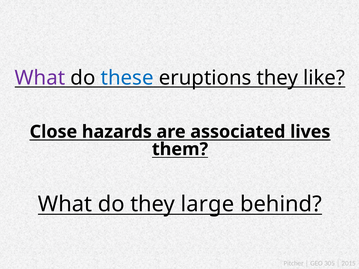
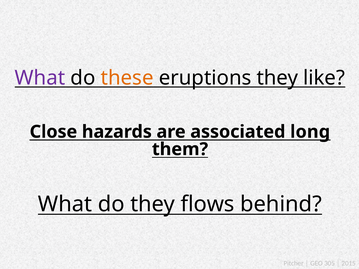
these colour: blue -> orange (127, 78)
lives: lives -> long (310, 132)
large: large -> flows (208, 204)
